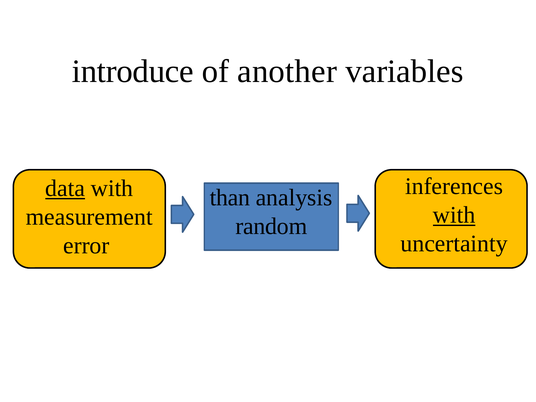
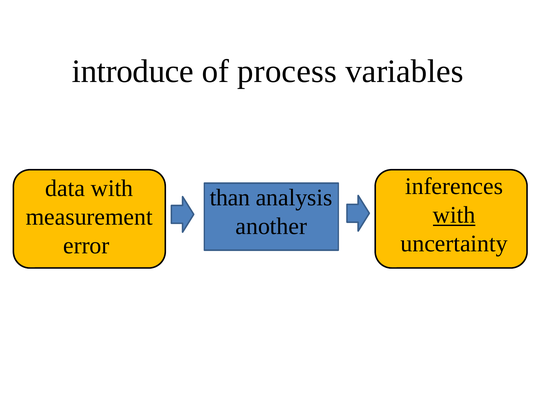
another: another -> process (287, 72)
data underline: present -> none (65, 188)
random: random -> another (271, 226)
